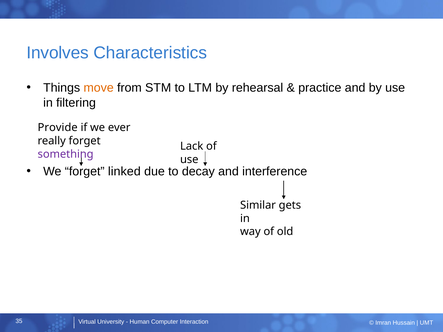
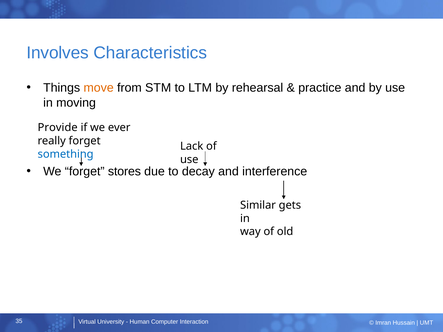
filtering: filtering -> moving (76, 103)
something colour: purple -> blue (66, 154)
linked: linked -> stores (124, 172)
